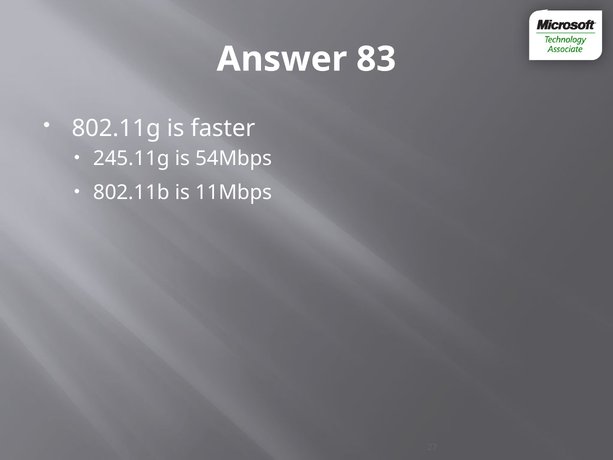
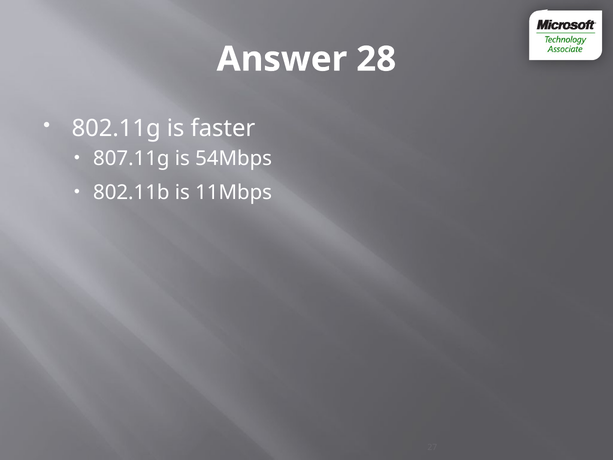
83: 83 -> 28 (376, 59)
245.11g: 245.11g -> 807.11g (131, 158)
